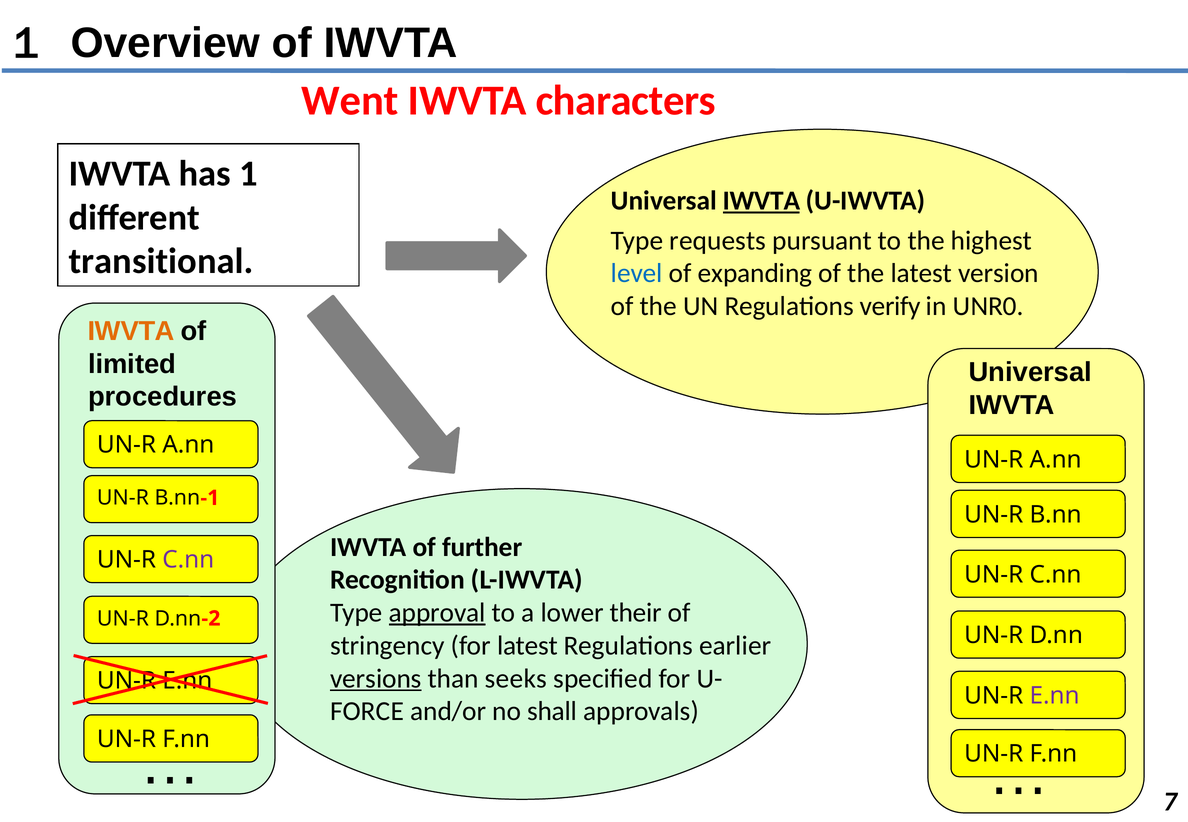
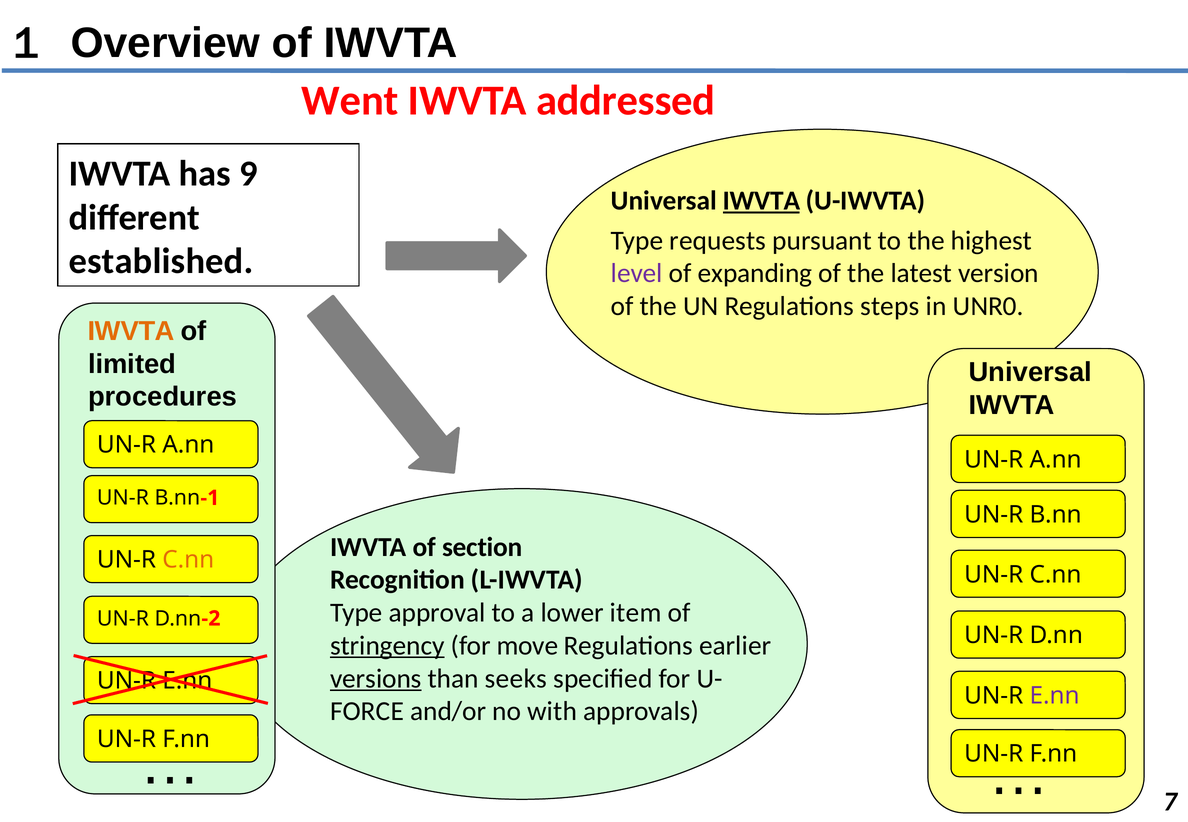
characters: characters -> addressed (626, 101)
1: 1 -> 9 (248, 174)
transitional: transitional -> established (161, 261)
level colour: blue -> purple (637, 274)
verify: verify -> steps (890, 306)
further: further -> section (482, 547)
C.nn colour: purple -> orange (188, 560)
approval underline: present -> none (437, 613)
their: their -> item (636, 613)
stringency underline: none -> present (387, 646)
for latest: latest -> move (527, 646)
shall: shall -> with (552, 712)
